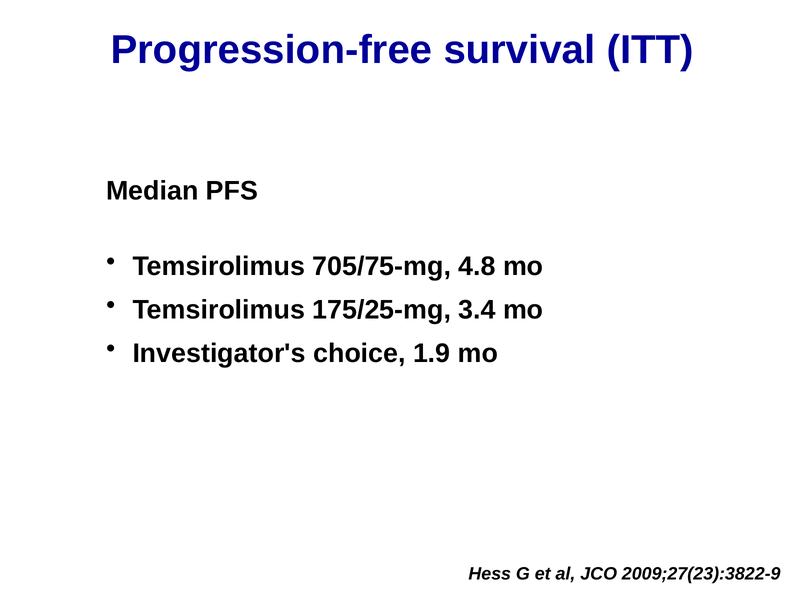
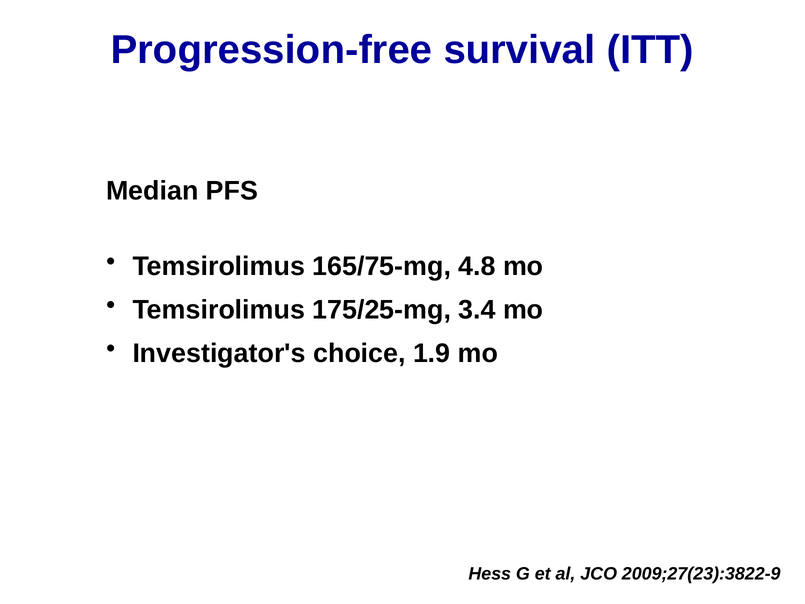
705/75-mg: 705/75-mg -> 165/75-mg (382, 266)
